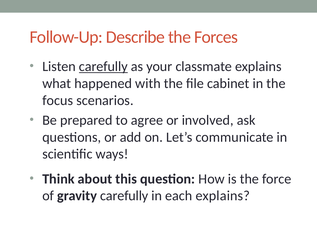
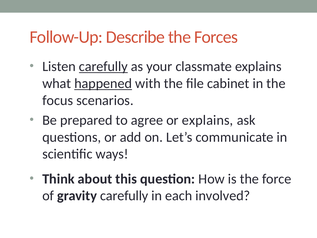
happened underline: none -> present (103, 83)
or involved: involved -> explains (208, 120)
each explains: explains -> involved (223, 196)
